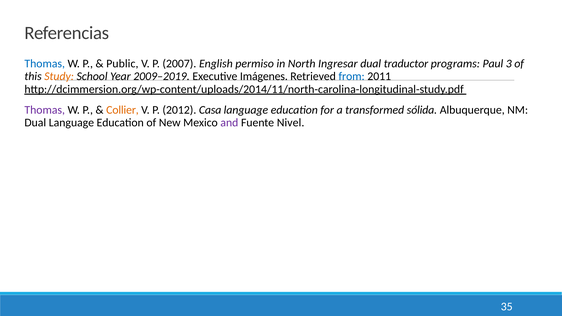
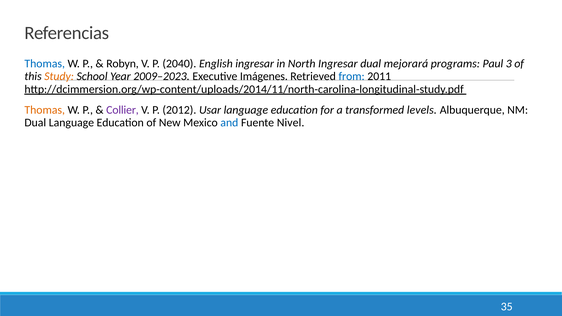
Public: Public -> Robyn (122, 64)
2007: 2007 -> 2040 (179, 64)
English permiso: permiso -> ingresar (255, 64)
traductor: traductor -> mejorará (406, 64)
2009–2019: 2009–2019 -> 2009–2023 (162, 76)
Thomas colour: purple -> orange (45, 110)
Collier colour: orange -> purple (122, 110)
Casa: Casa -> Usar (210, 110)
sólida: sólida -> levels (422, 110)
and colour: purple -> blue (229, 123)
